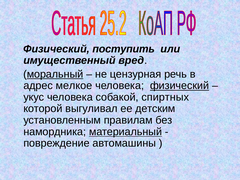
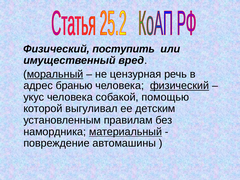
мелкое: мелкое -> бранью (74, 86)
спиртных: спиртных -> помощью (165, 97)
